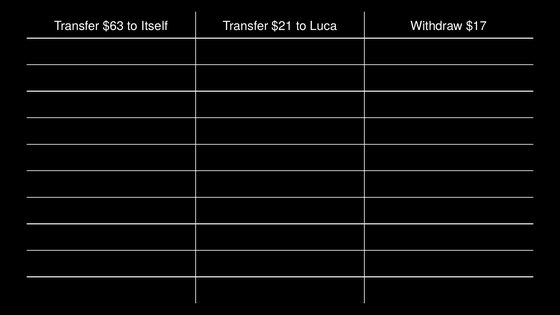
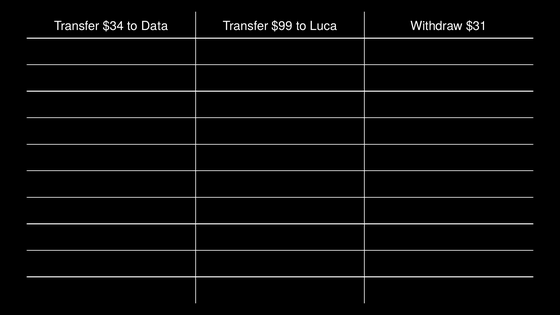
$63: $63 -> $34 (113, 26)
Itself: Itself -> Data (155, 26)
$21: $21 -> $99 (282, 26)
$17: $17 -> $31 (476, 26)
